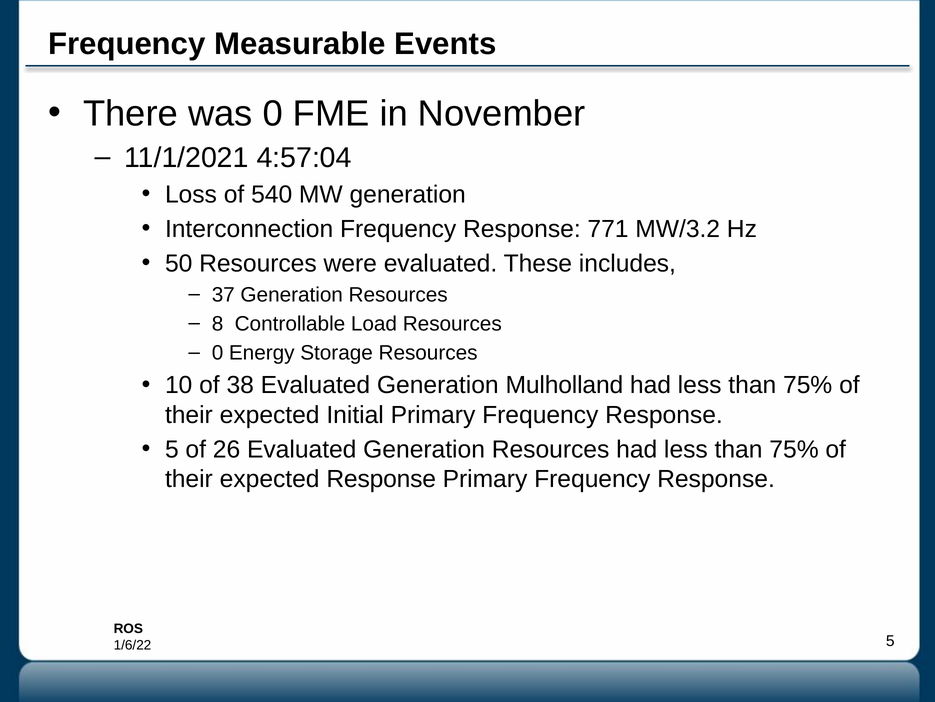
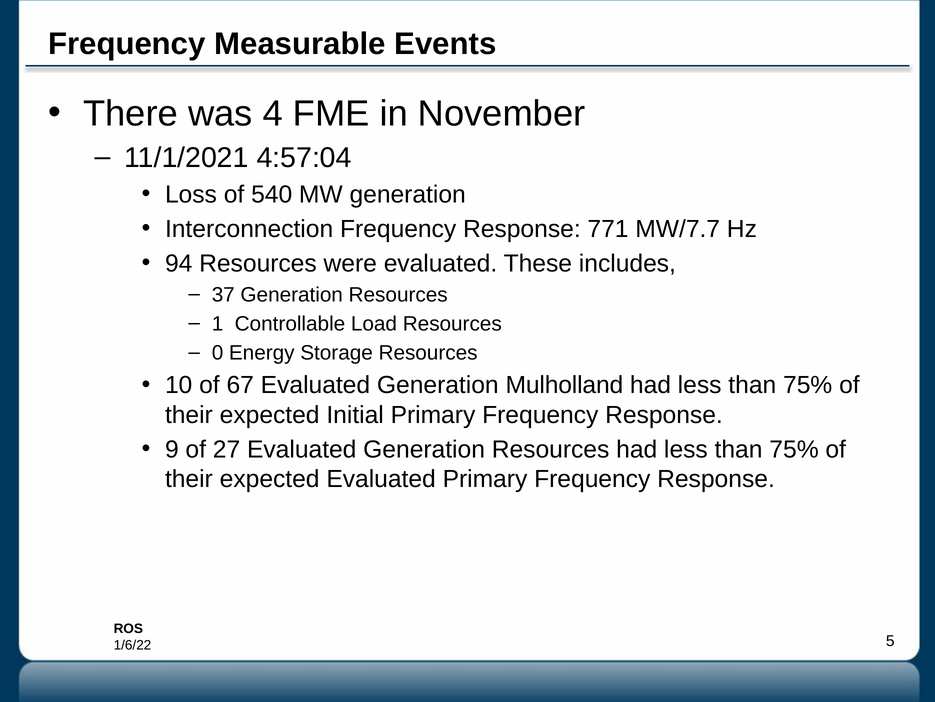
was 0: 0 -> 4 (273, 114)
MW/3.2: MW/3.2 -> MW/7.7 (678, 229)
50: 50 -> 94 (179, 263)
8: 8 -> 1 (218, 323)
38: 38 -> 67 (240, 385)
5: 5 -> 9 (172, 449)
26: 26 -> 27 (227, 449)
expected Response: Response -> Evaluated (381, 479)
